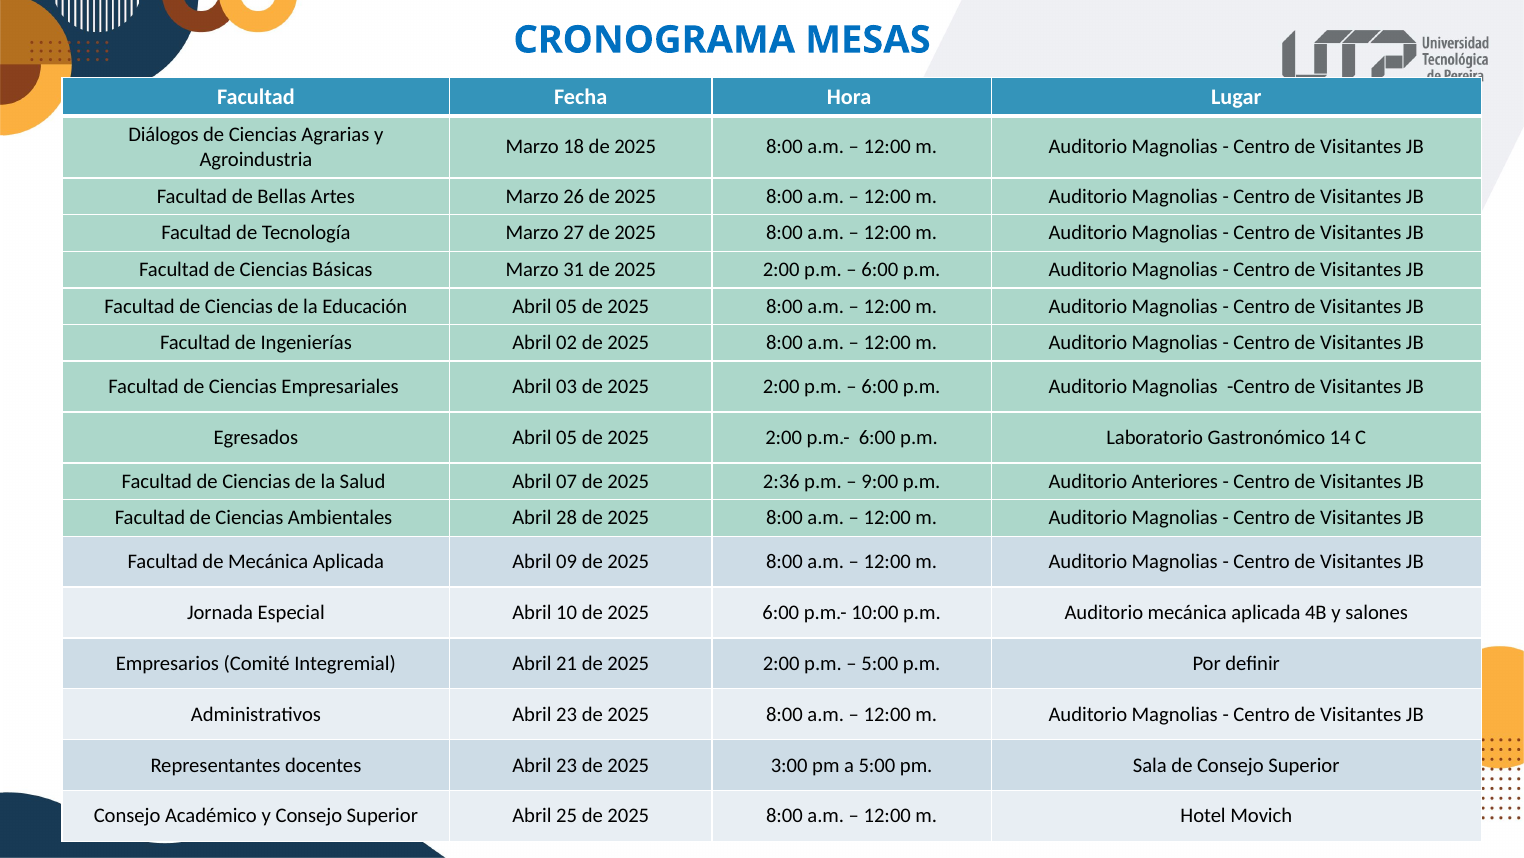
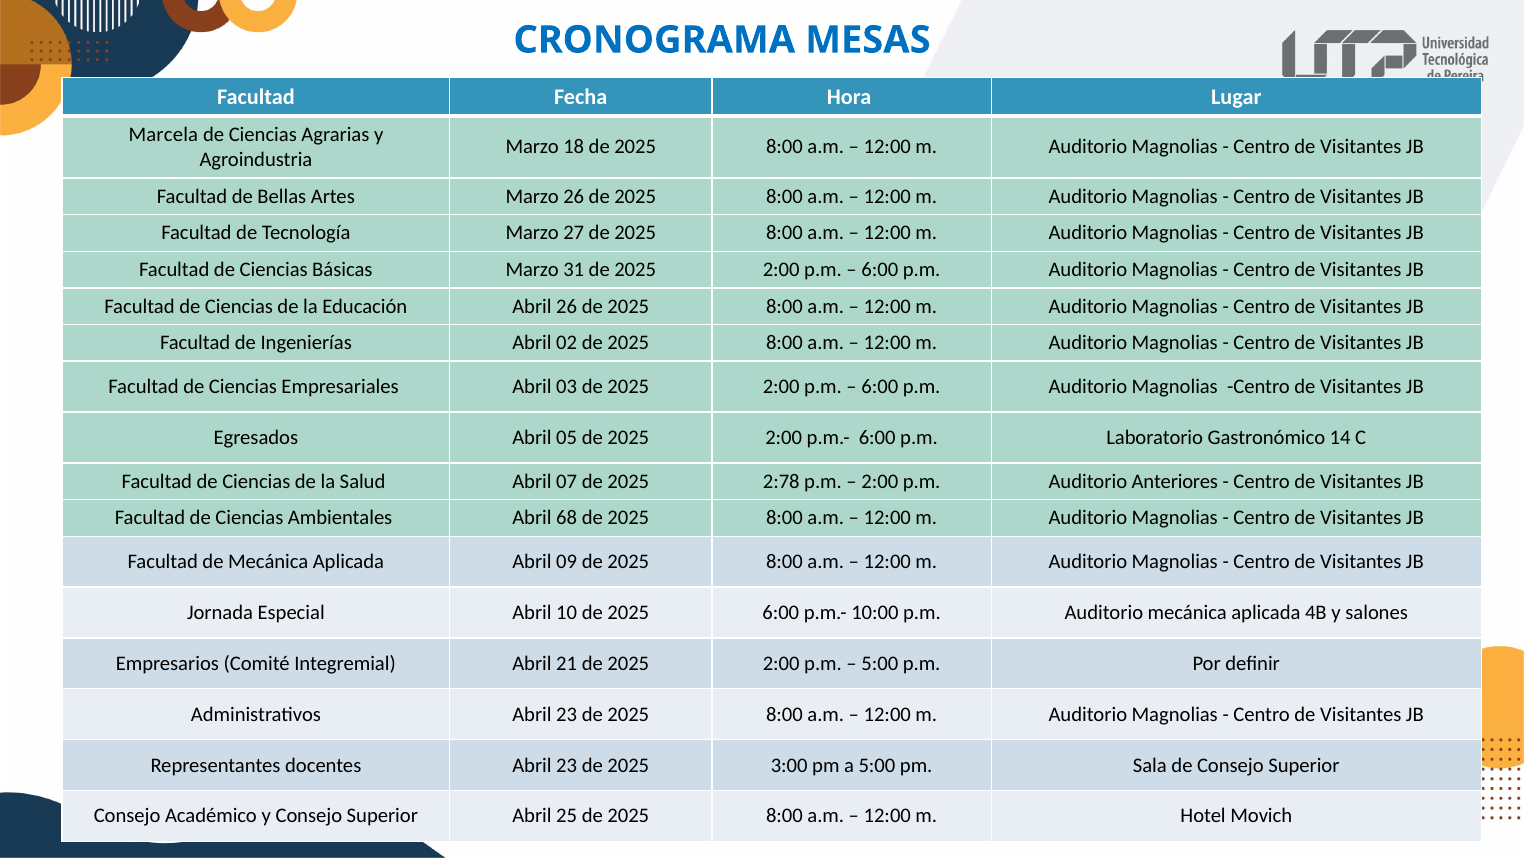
Diálogos: Diálogos -> Marcela (163, 134)
Educación Abril 05: 05 -> 26 (567, 306)
2:36: 2:36 -> 2:78 (781, 481)
9:00: 9:00 -> 2:00 (880, 481)
28: 28 -> 68 (567, 518)
